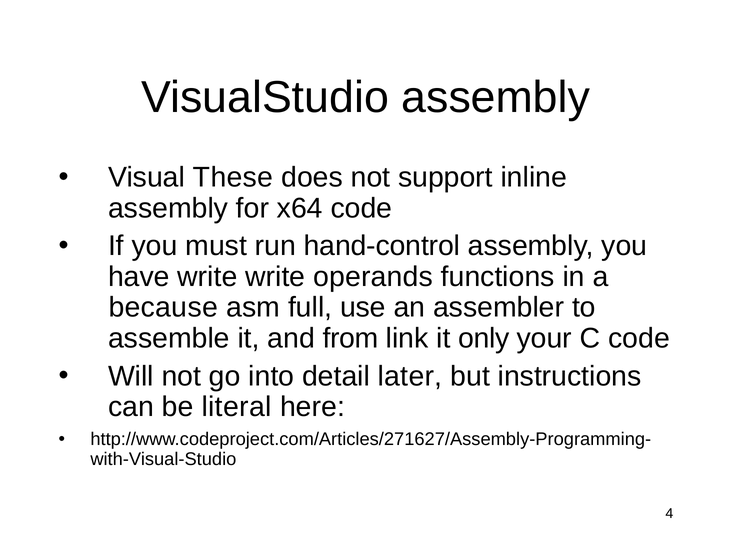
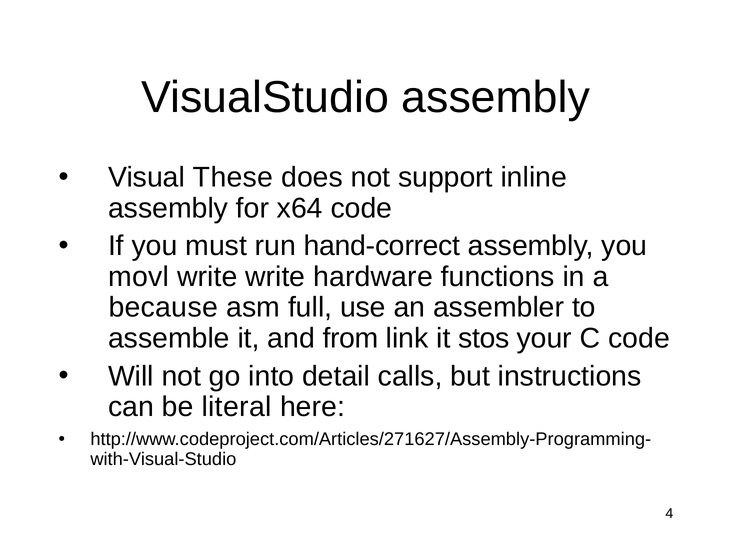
hand-control: hand-control -> hand-correct (382, 246)
have: have -> movl (139, 277)
operands: operands -> hardware (373, 277)
only: only -> stos (484, 338)
later: later -> calls (410, 376)
